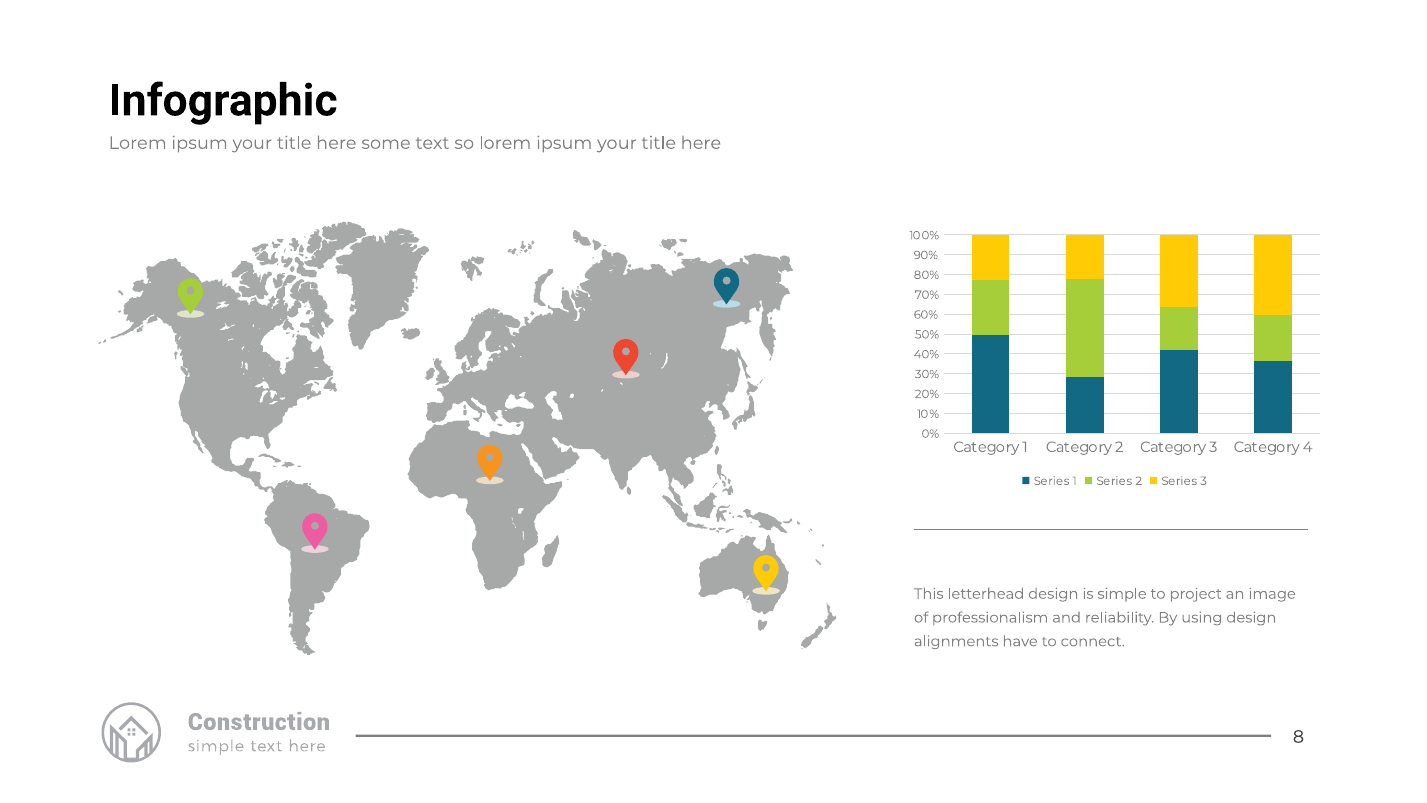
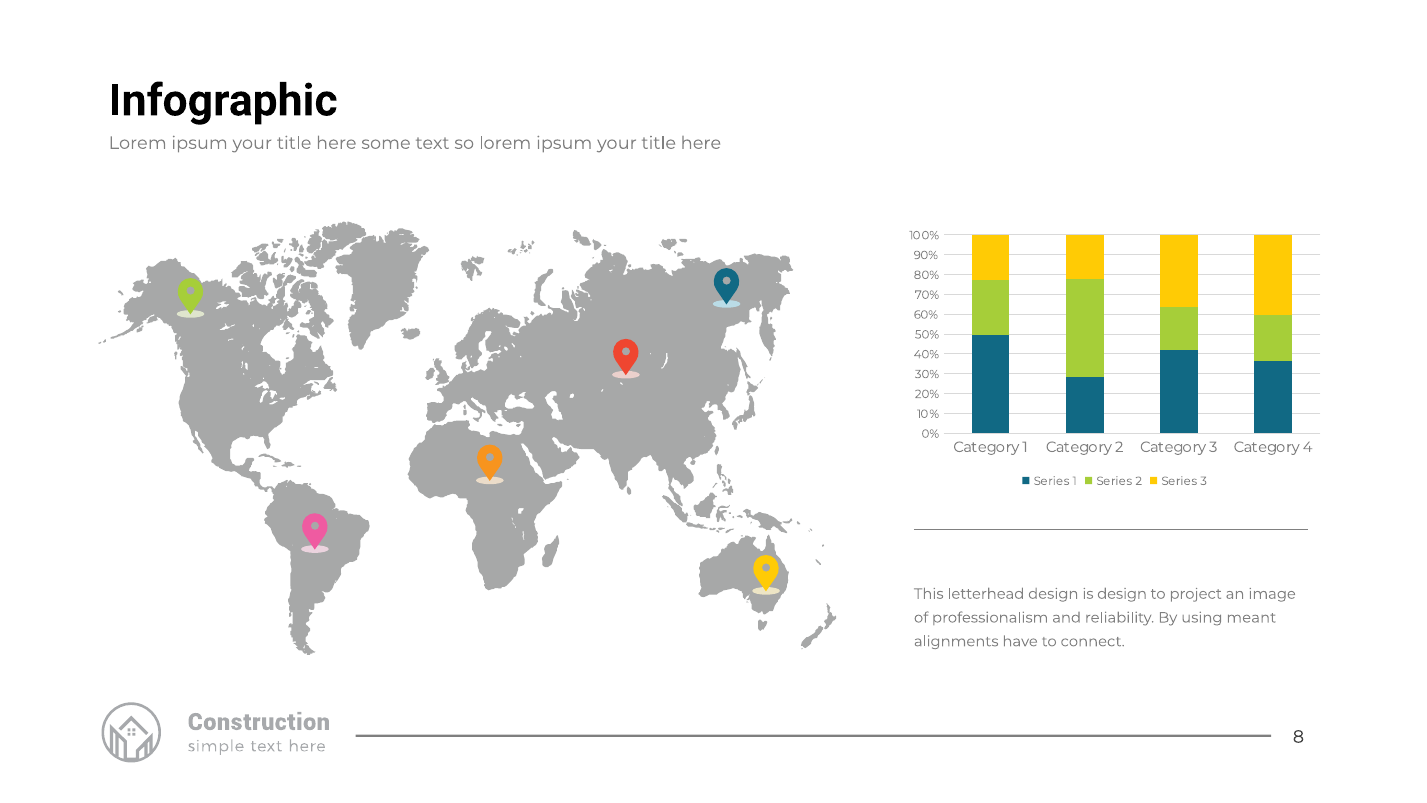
is simple: simple -> design (1122, 594)
using design: design -> meant (1251, 617)
